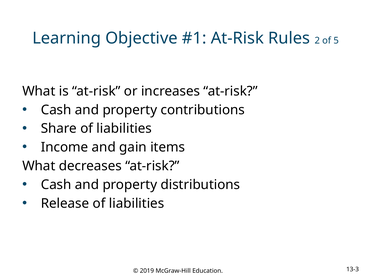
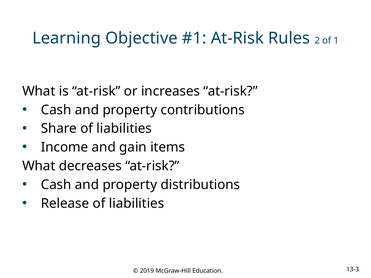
5: 5 -> 1 (336, 41)
